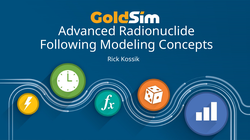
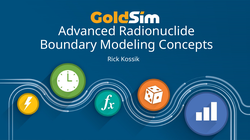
Following: Following -> Boundary (68, 45)
